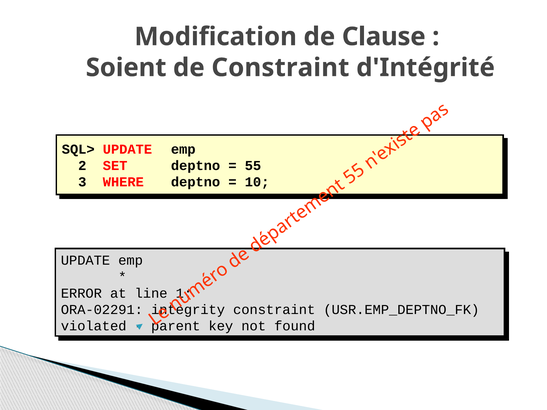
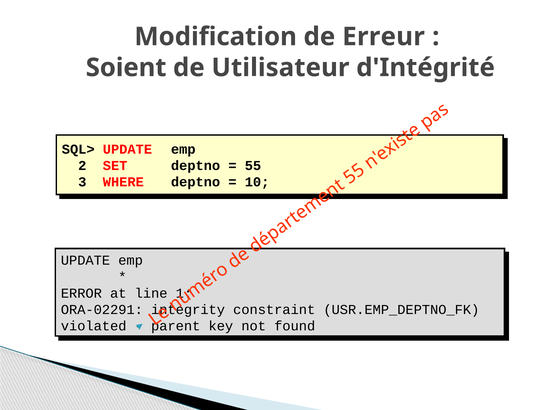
Clause: Clause -> Erreur (384, 37)
de Constraint: Constraint -> Utilisateur (280, 68)
